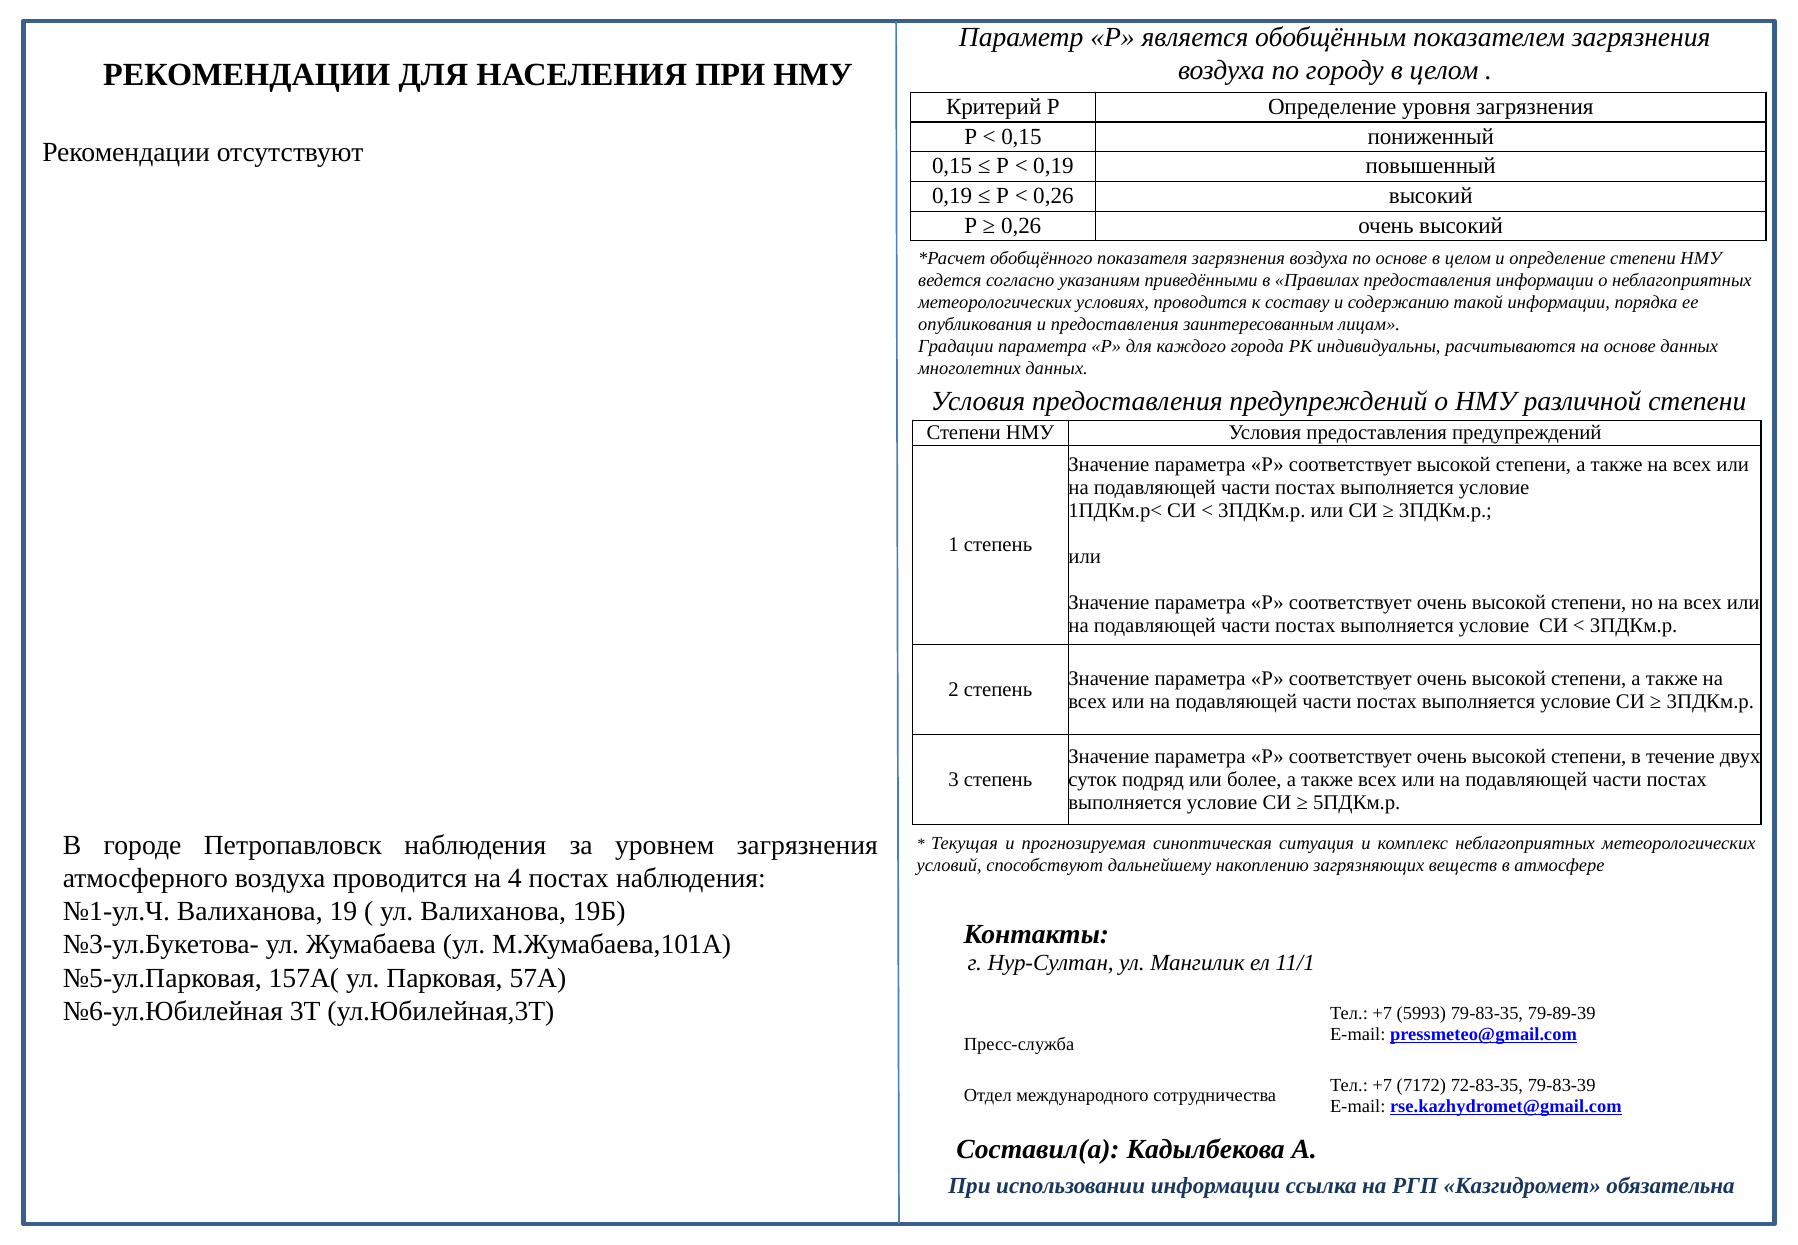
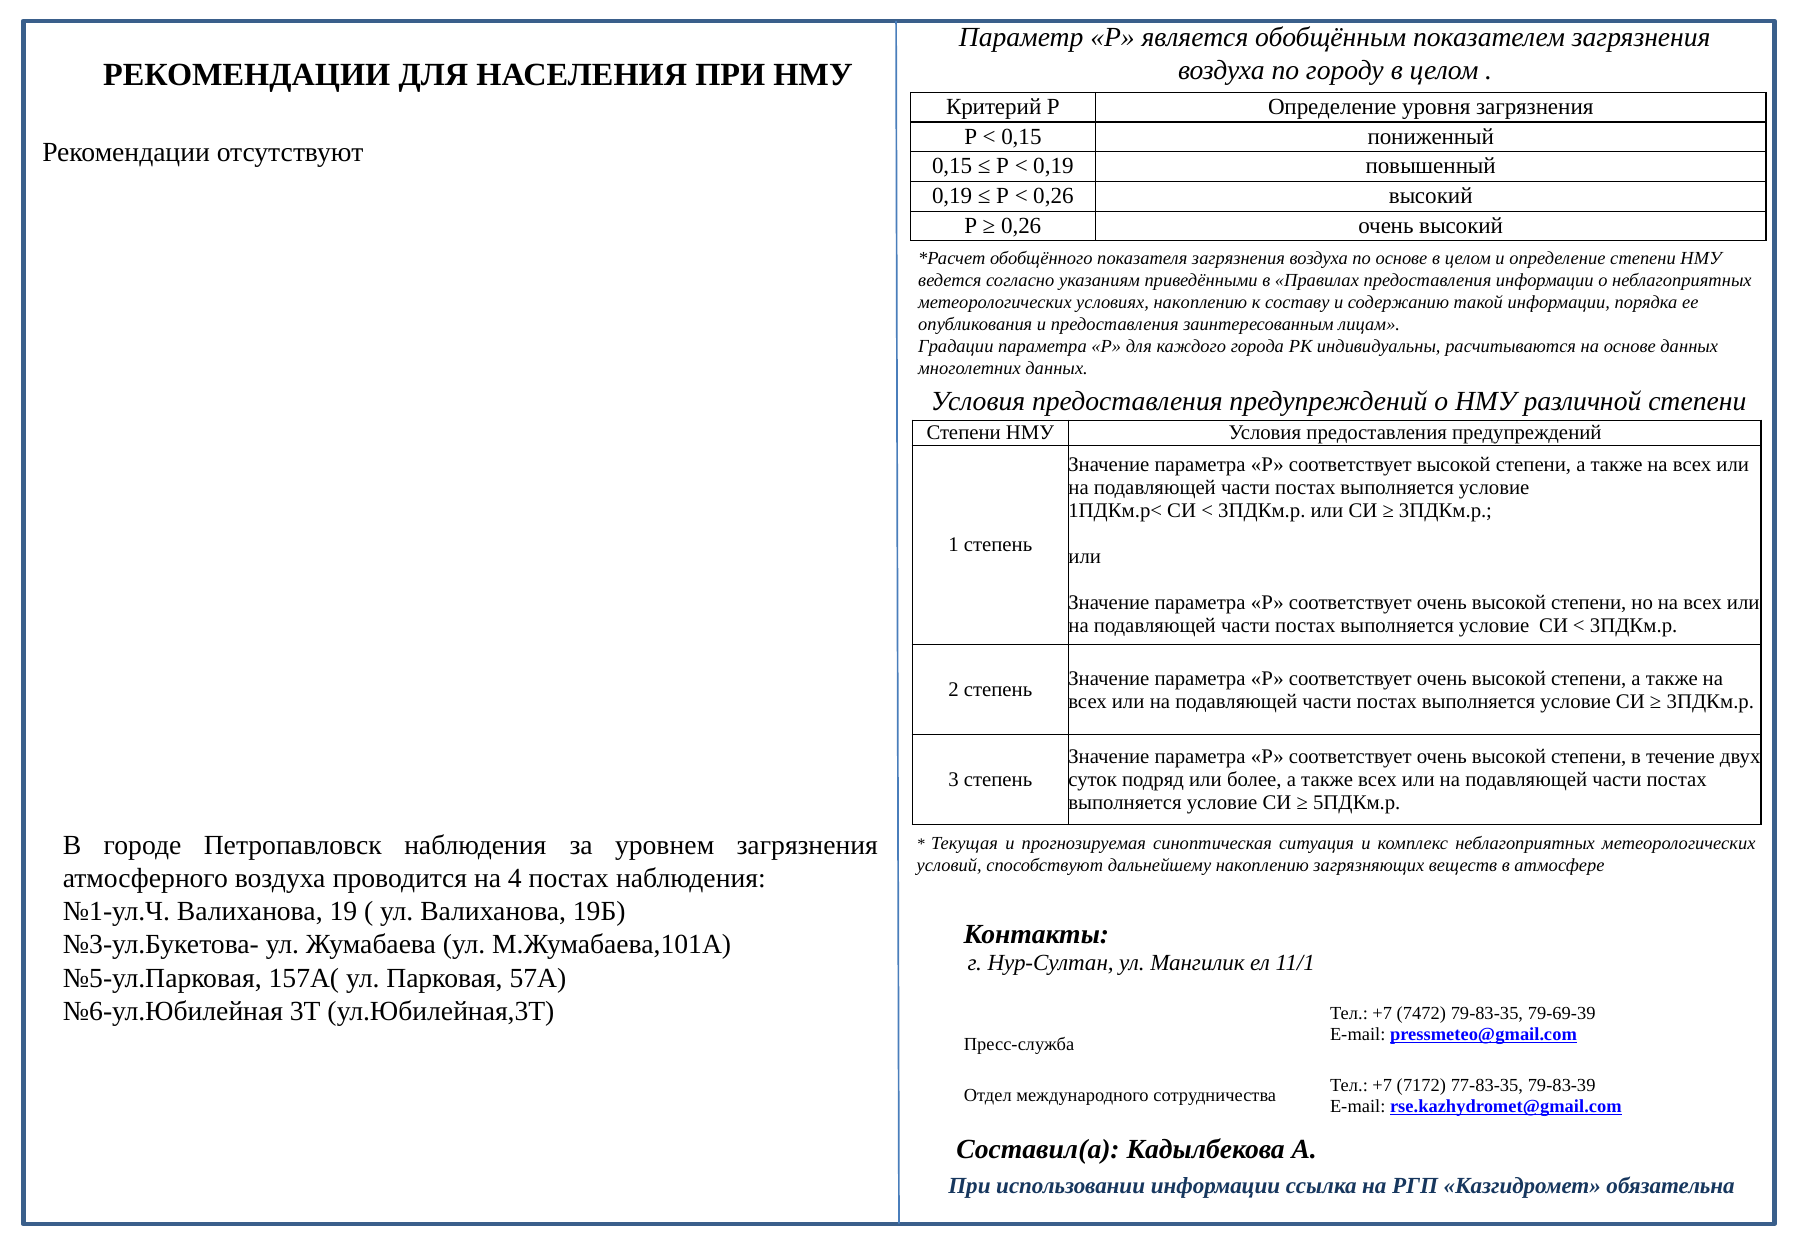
условиях проводится: проводится -> накоплению (1200, 302)
5993: 5993 -> 7472 (1421, 1013)
79-89-39: 79-89-39 -> 79-69-39 (1562, 1013)
72-83-35: 72-83-35 -> 77-83-35 (1487, 1085)
